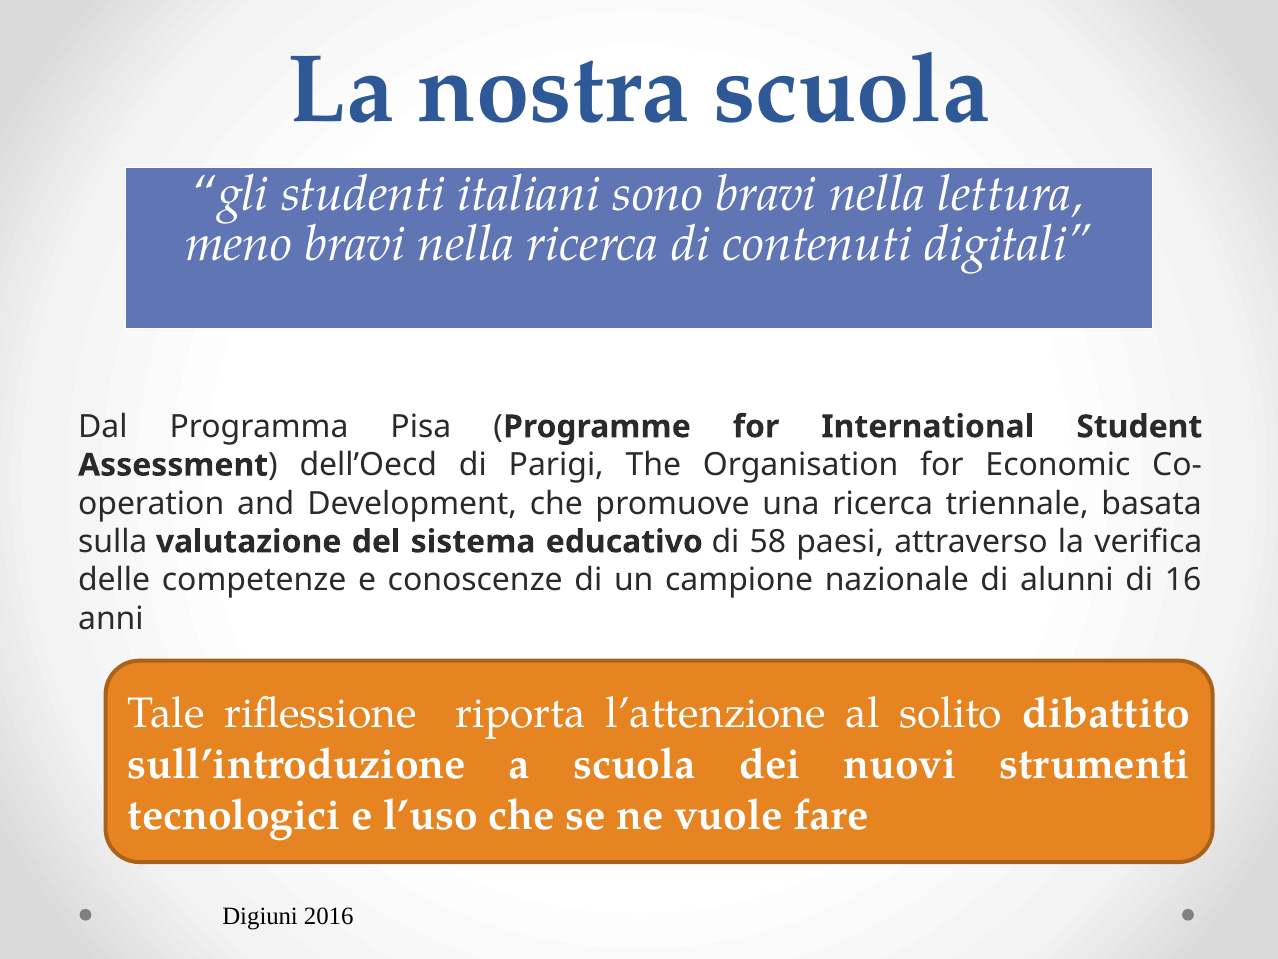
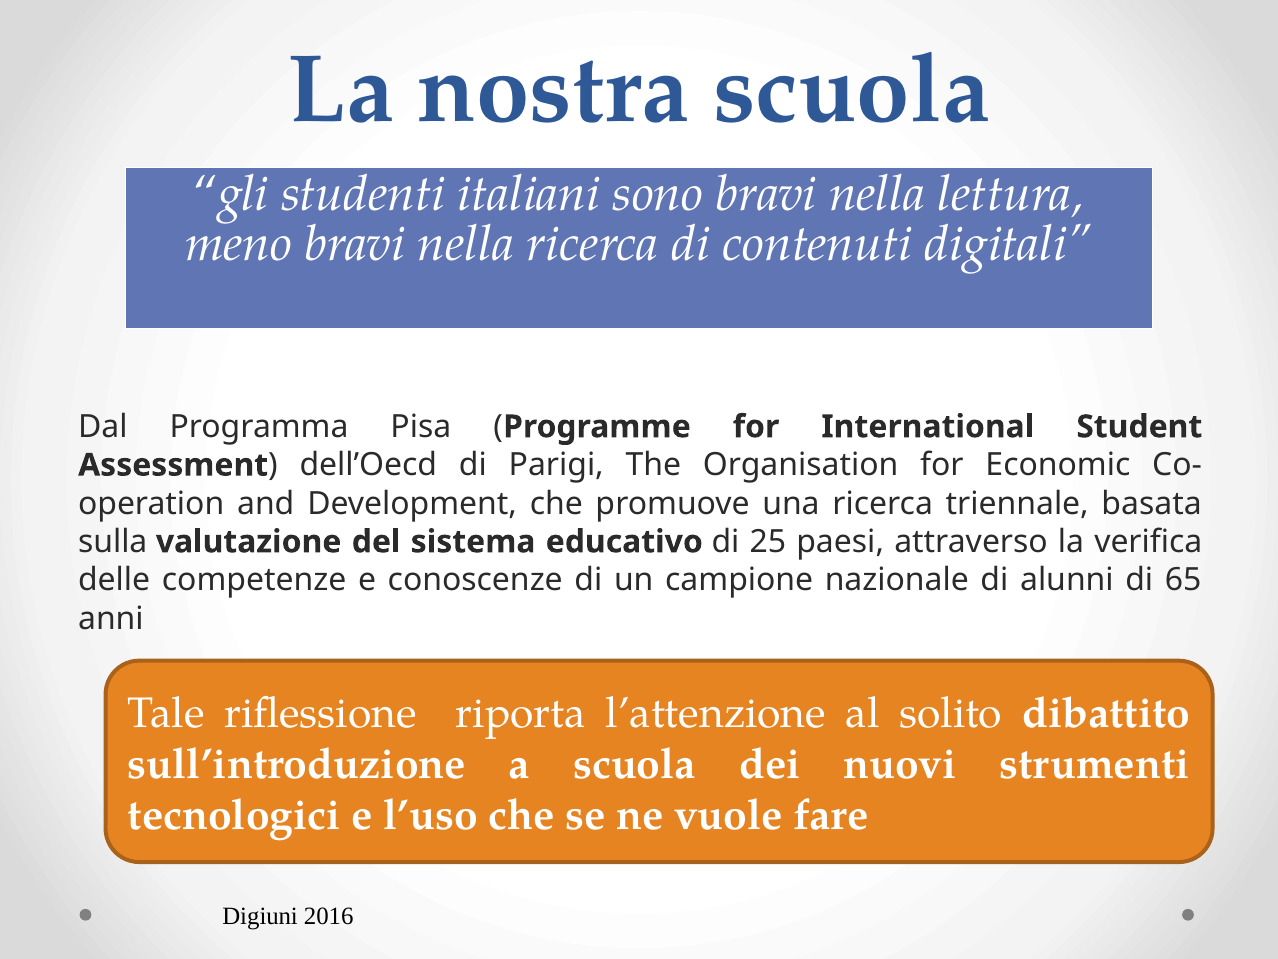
58: 58 -> 25 (768, 542)
16: 16 -> 65 (1183, 580)
